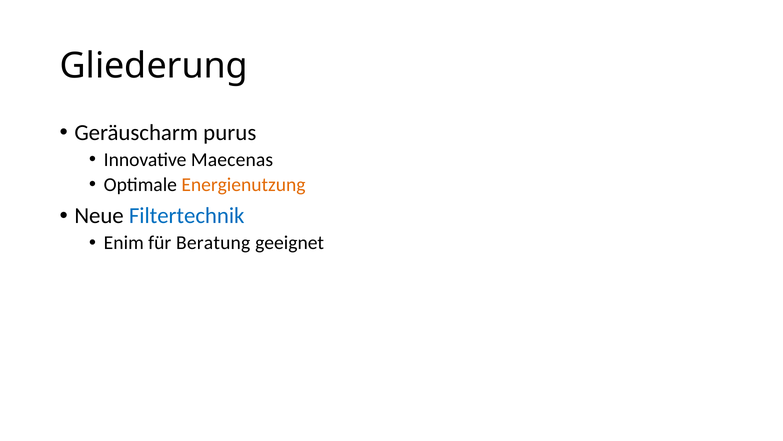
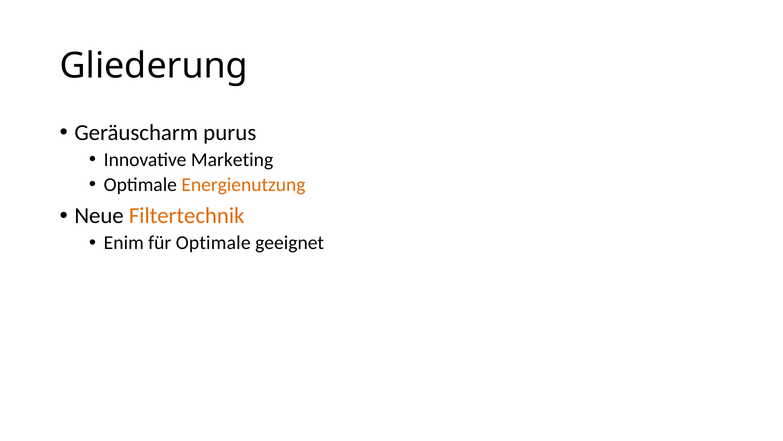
Maecenas: Maecenas -> Marketing (232, 159)
Filtertechnik colour: blue -> orange (187, 216)
für Beratung: Beratung -> Optimale (213, 243)
